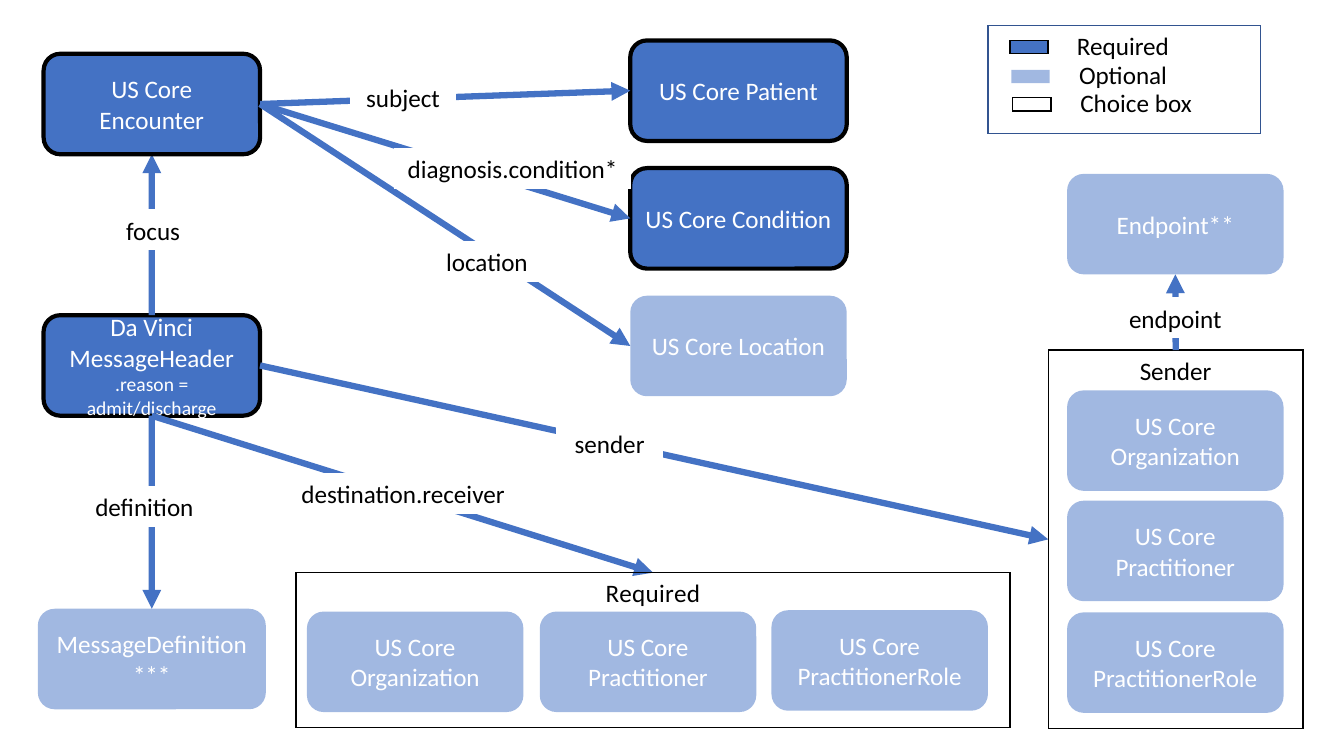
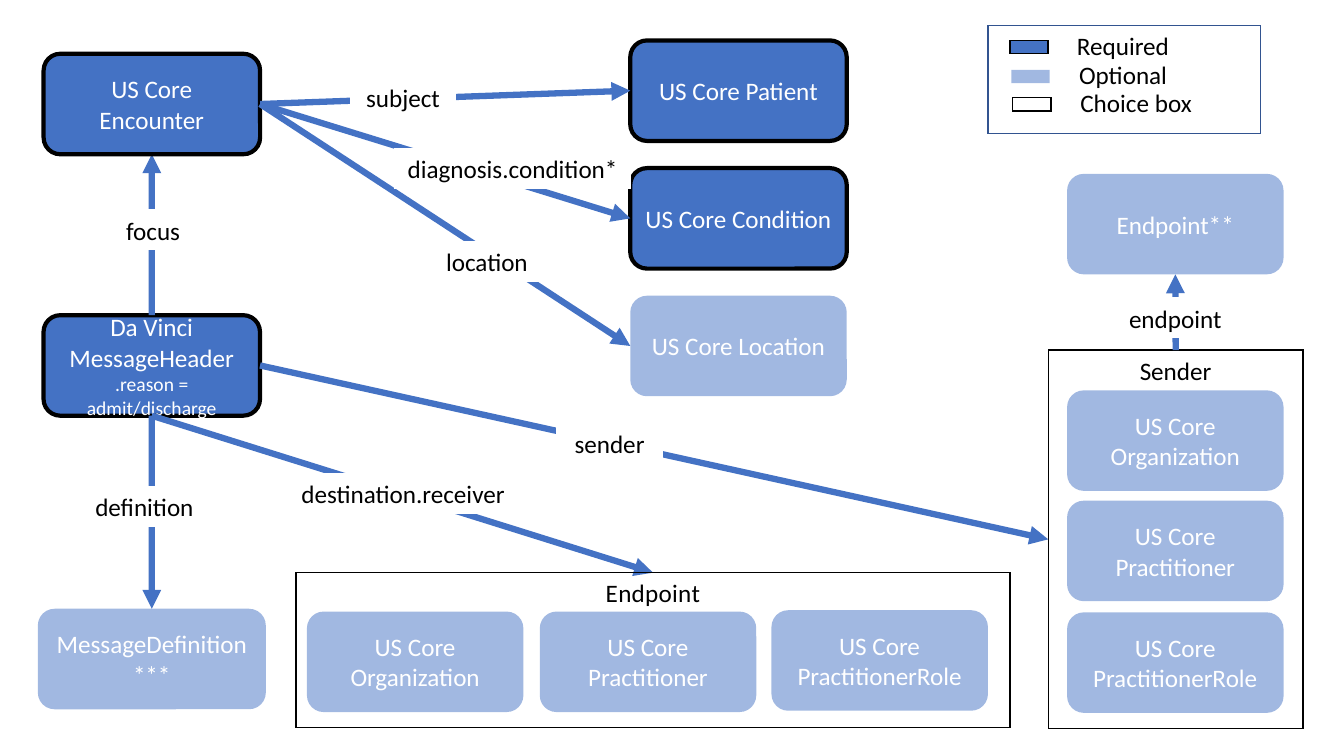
Required: Required -> Endpoint (653, 595)
